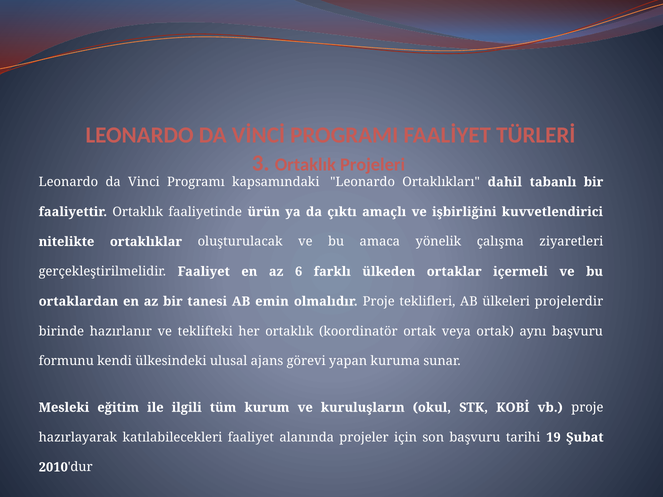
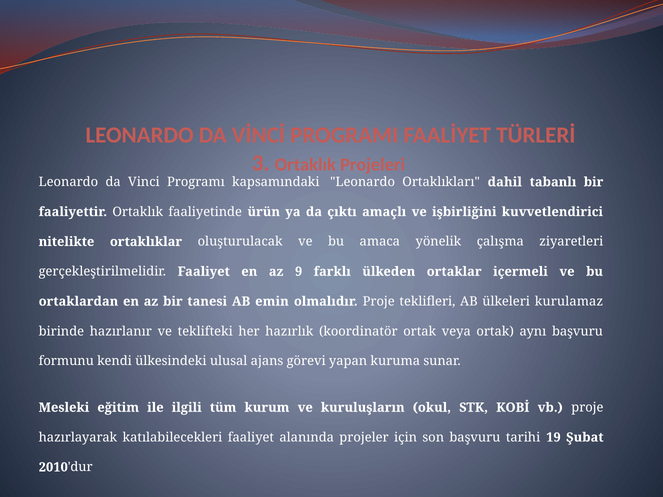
6: 6 -> 9 (299, 272)
projelerdir: projelerdir -> kurulamaz (569, 302)
her ortaklık: ortaklık -> hazırlık (289, 331)
